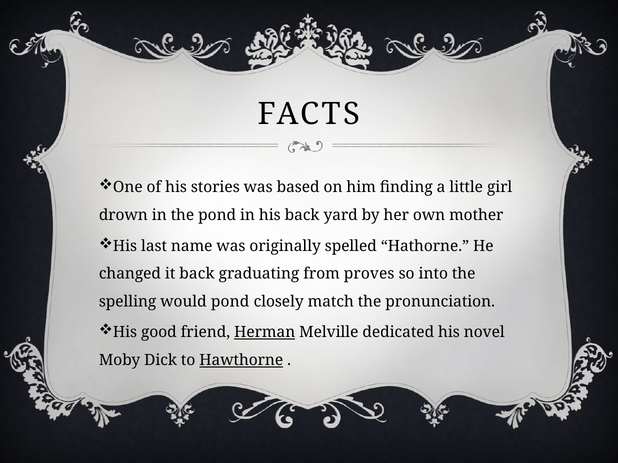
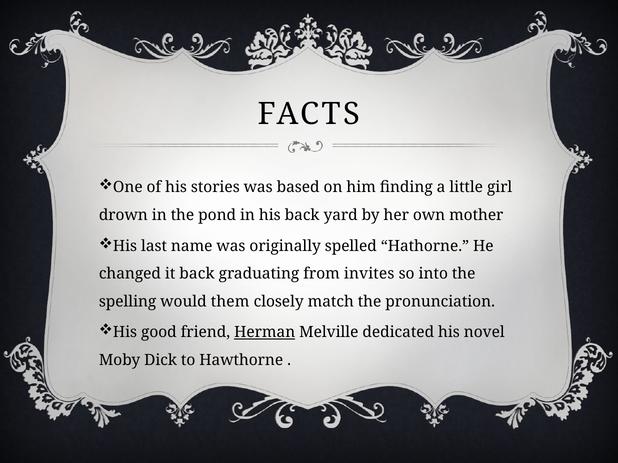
proves: proves -> invites (369, 274)
would pond: pond -> them (230, 302)
Hawthorne underline: present -> none (241, 361)
